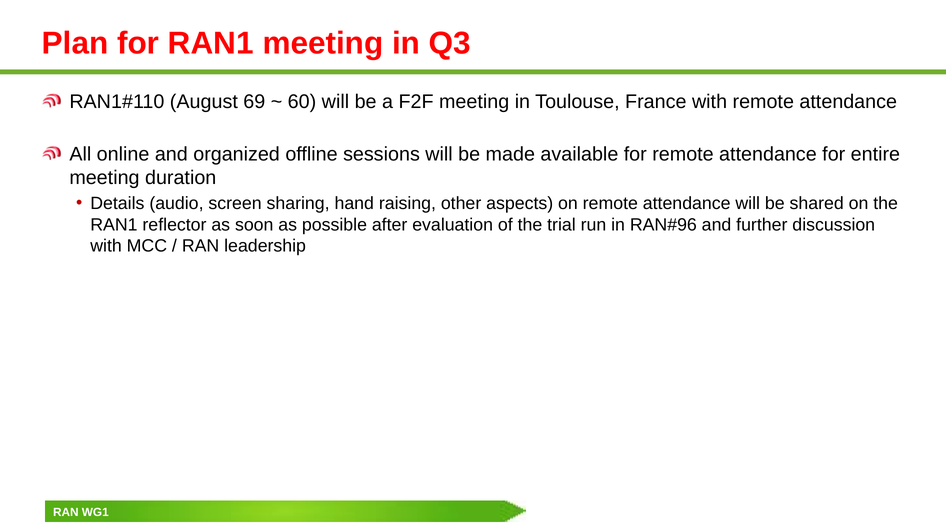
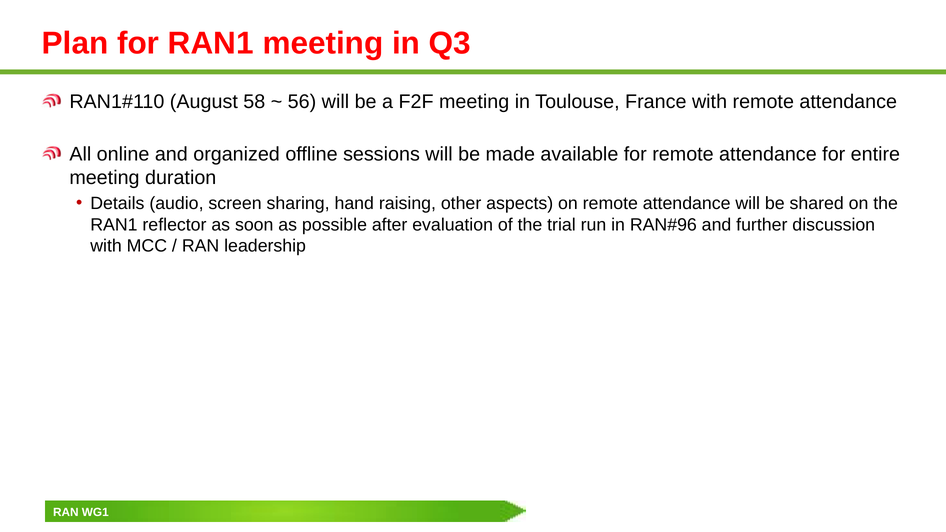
69: 69 -> 58 (254, 102)
60: 60 -> 56 (302, 102)
